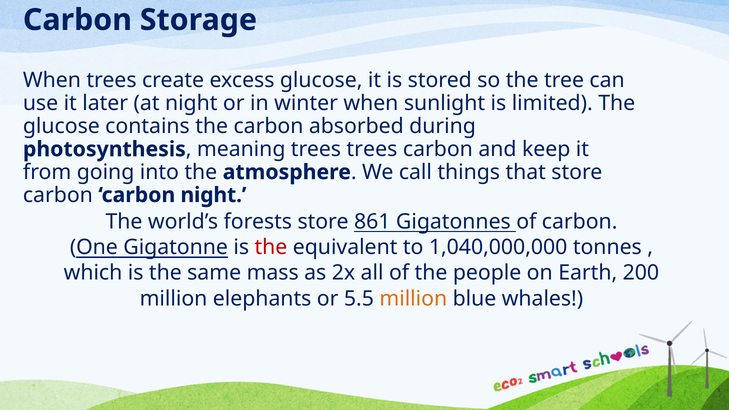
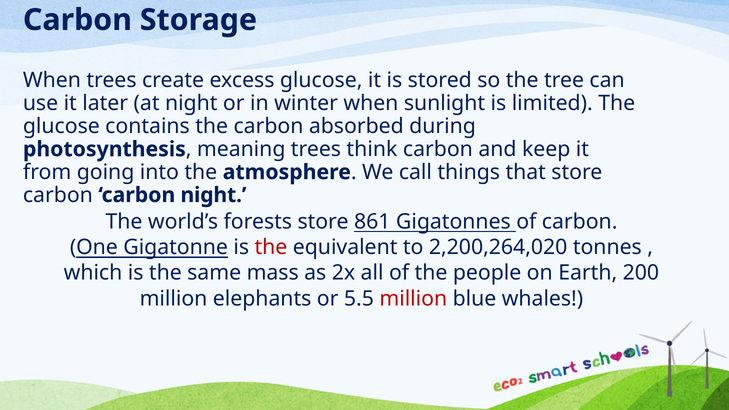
trees trees: trees -> think (372, 149)
1,040,000,000: 1,040,000,000 -> 2,200,264,020 (498, 247)
million colour: orange -> red (413, 299)
